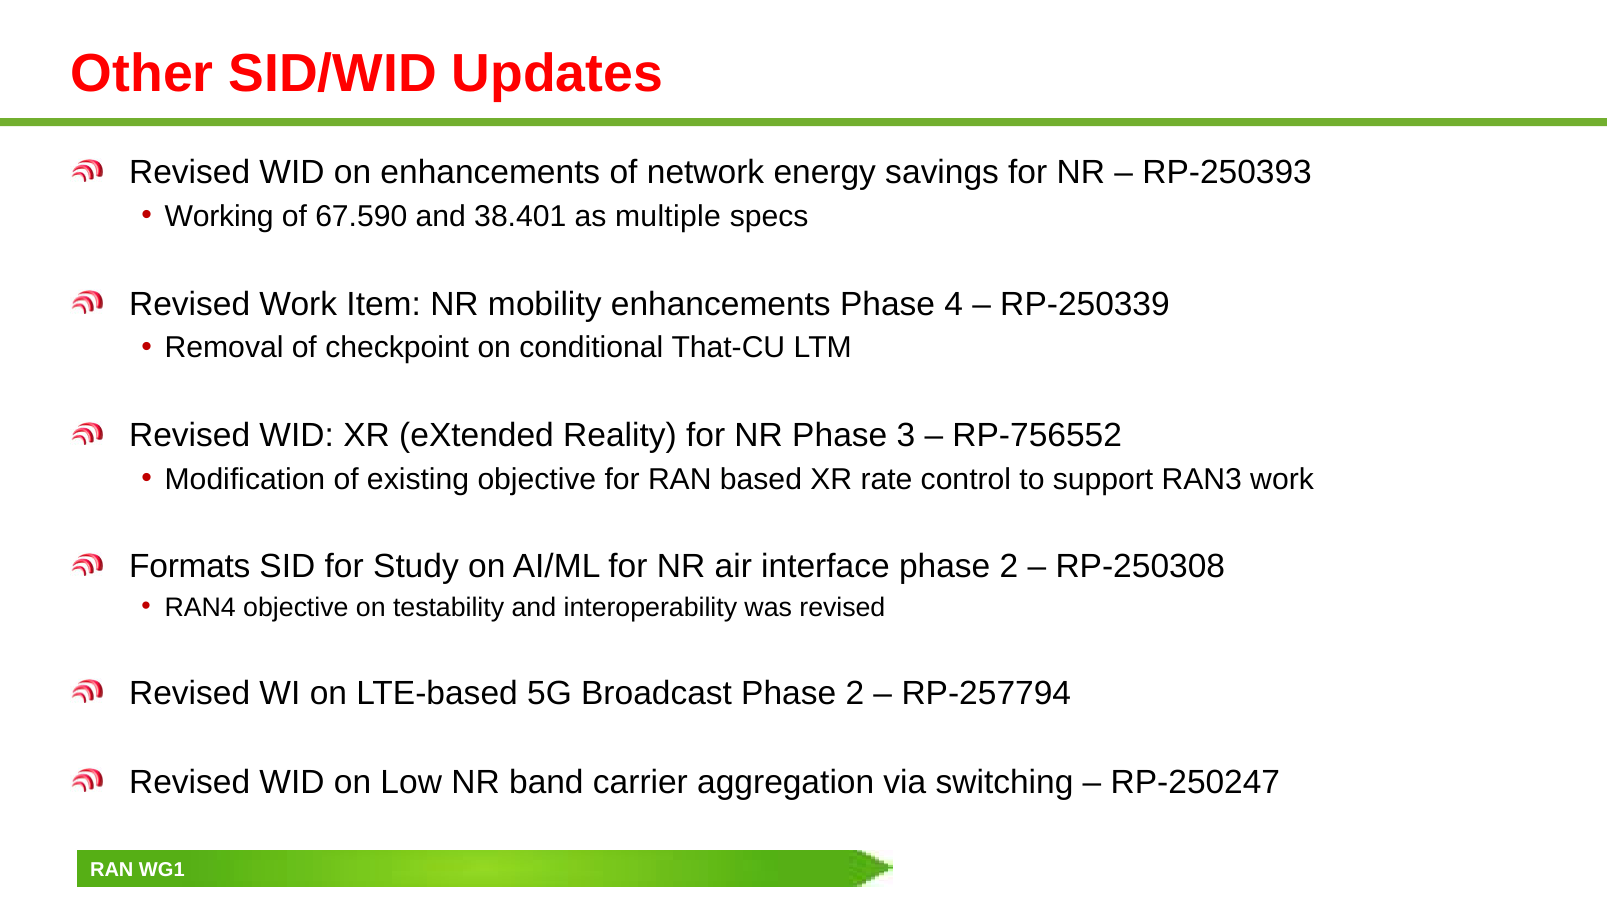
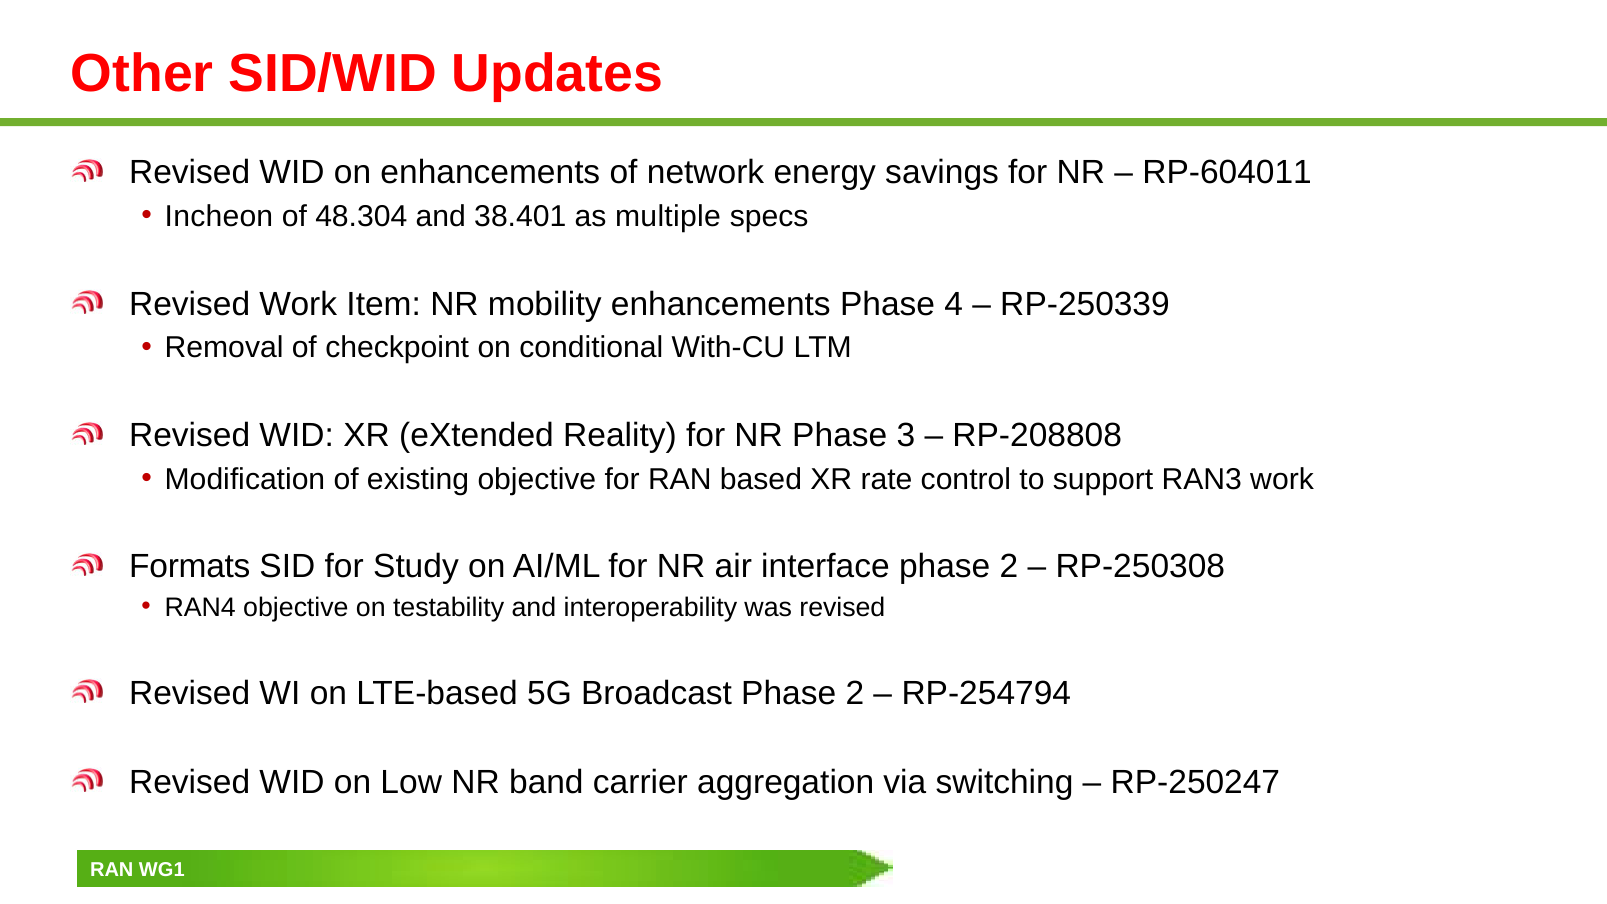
RP-250393: RP-250393 -> RP-604011 (1227, 173)
Working: Working -> Incheon (219, 217)
67.590: 67.590 -> 48.304 (361, 217)
That-CU: That-CU -> With-CU (728, 348)
RP-756552: RP-756552 -> RP-208808 (1037, 435)
RP-257794: RP-257794 -> RP-254794 (986, 693)
